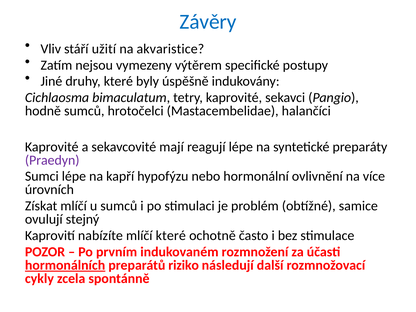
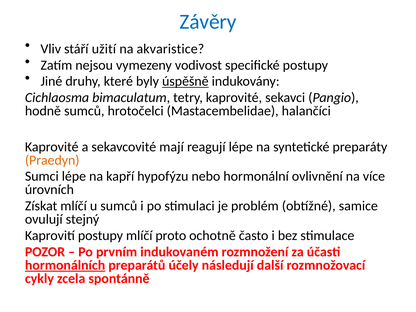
výtěrem: výtěrem -> vodivost (198, 65)
úspěšně underline: none -> present (185, 81)
Praedyn colour: purple -> orange (52, 160)
Kaprovití nabízíte: nabízíte -> postupy (100, 236)
mlíčí které: které -> proto (171, 236)
riziko: riziko -> účely (184, 265)
